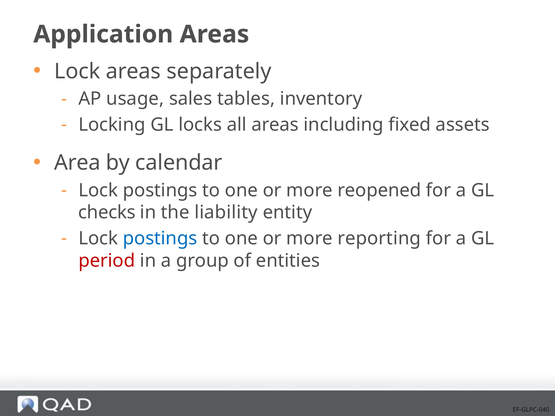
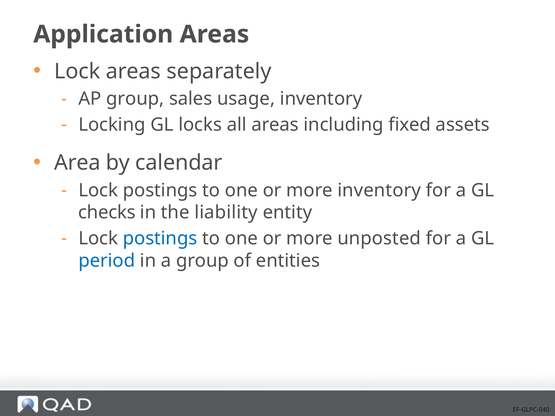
AP usage: usage -> group (135, 99)
tables: tables -> usage (246, 99)
more reopened: reopened -> inventory (379, 190)
reporting: reporting -> unposted (379, 239)
period colour: red -> blue (107, 261)
